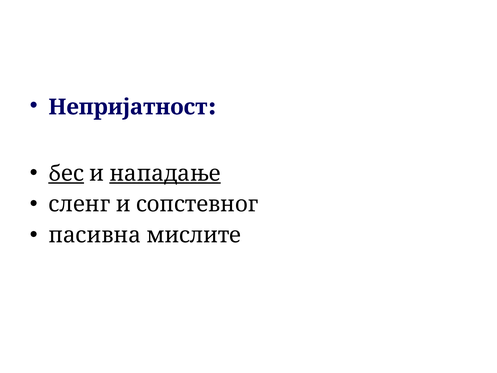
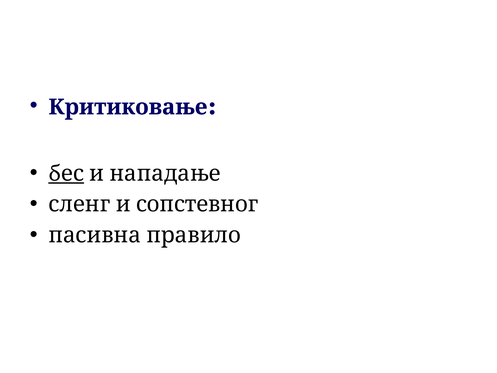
Непријатност: Непријатност -> Критиковање (128, 107)
нападање underline: present -> none (165, 173)
мислите: мислите -> правило (194, 235)
